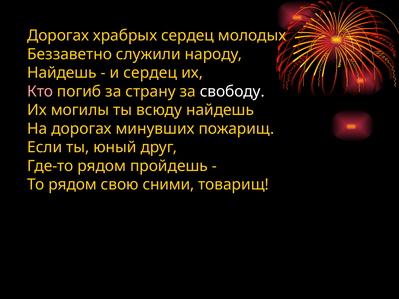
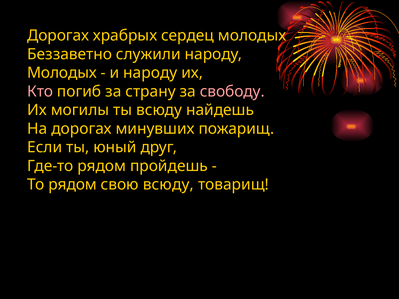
Найдешь: Найдешь -> Молодых (62, 73)
и сердец: сердец -> народу (150, 73)
свободу colour: white -> pink (232, 92)
свою сними: сними -> всюду (168, 185)
